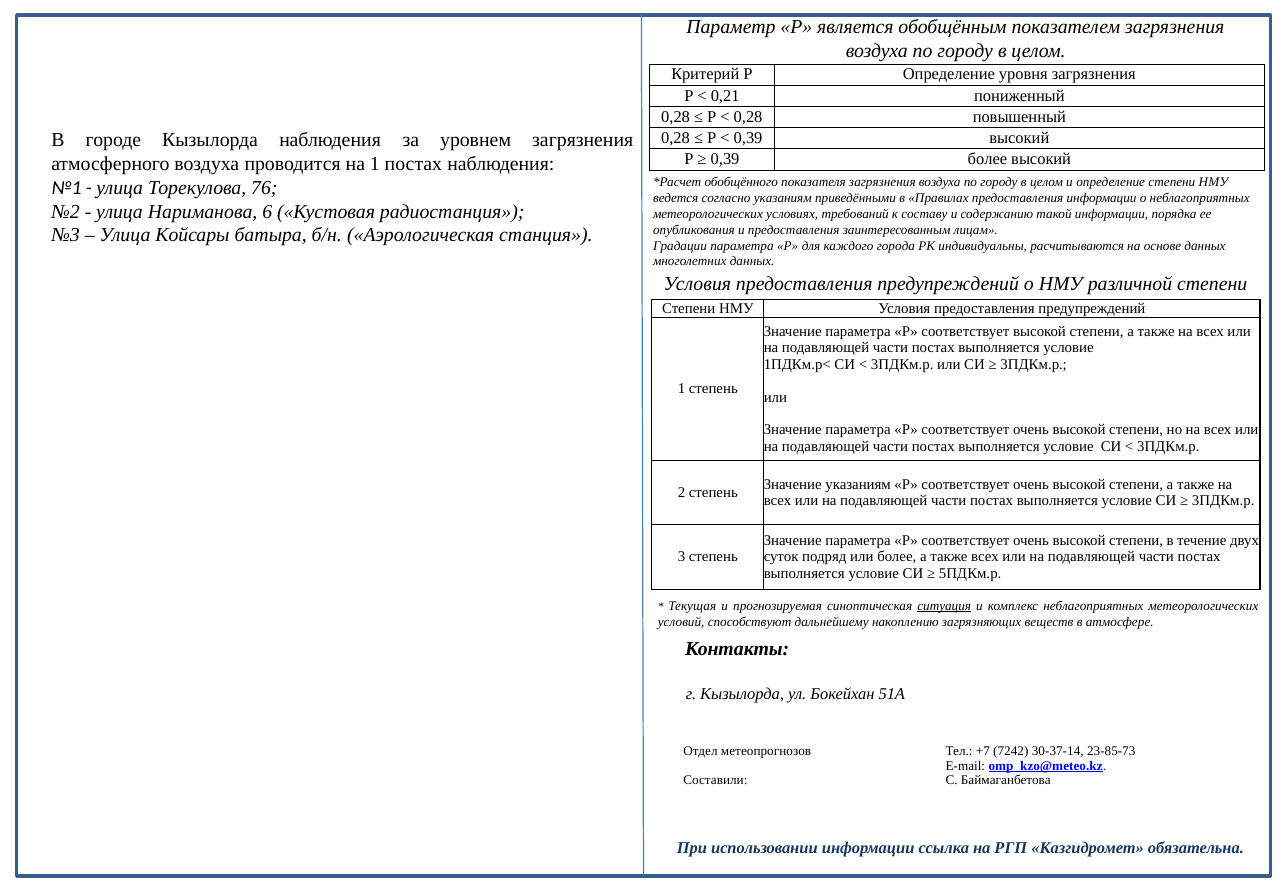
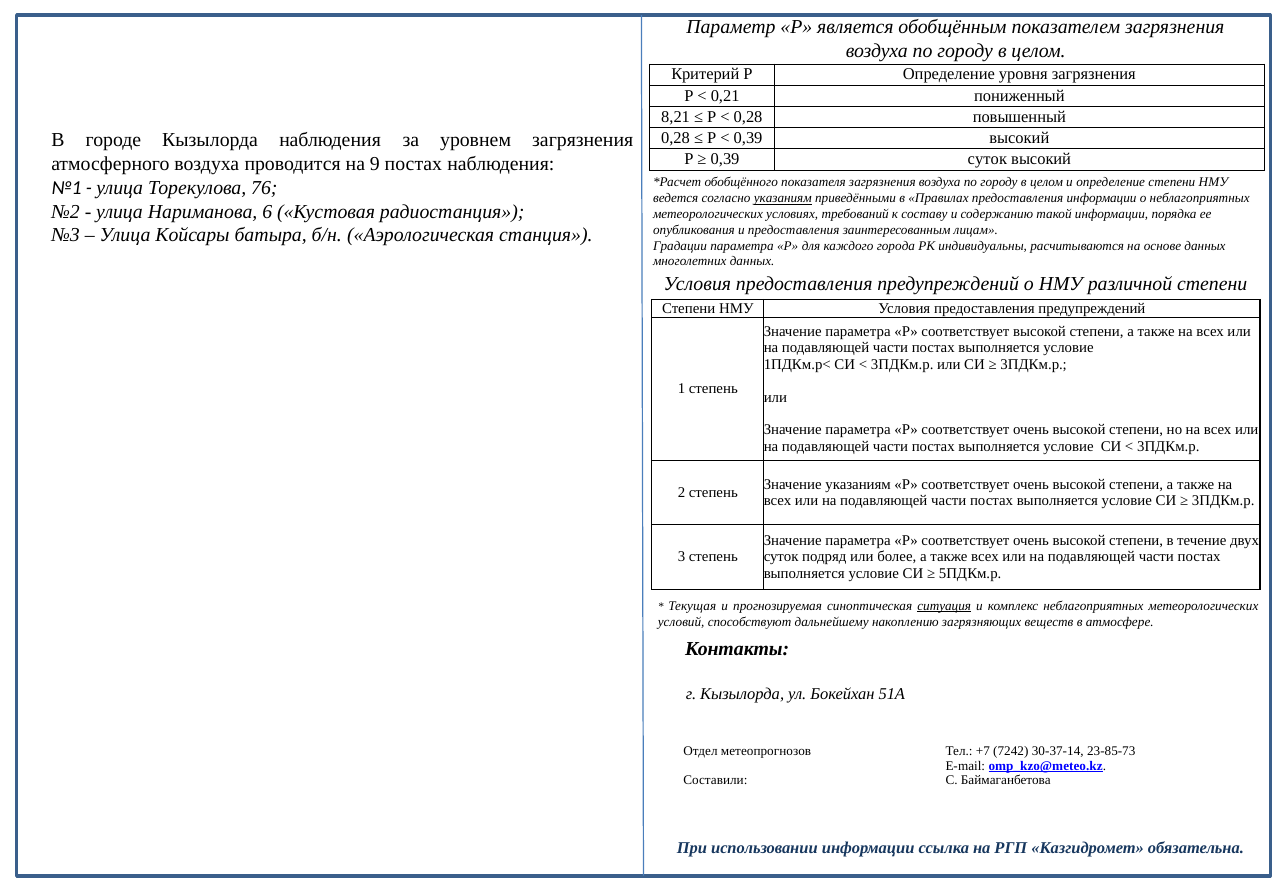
0,28: 0,28 -> 8,21 (676, 117)
0,39 более: более -> суток (987, 159)
на 1: 1 -> 9 (375, 164)
указаниям underline: none -> present (783, 198)
